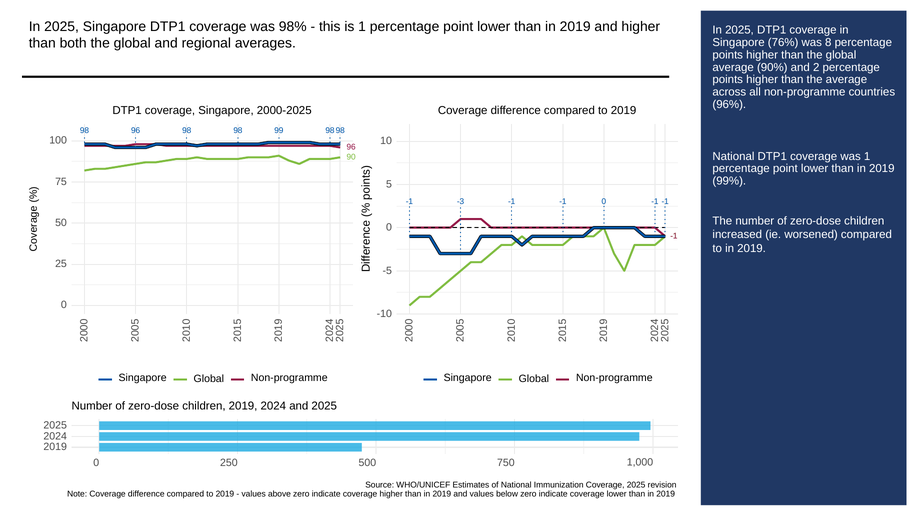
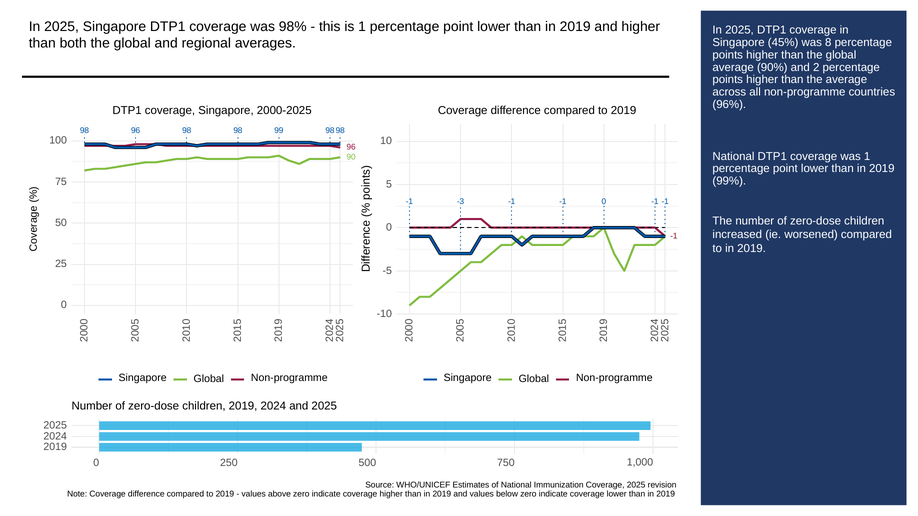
76%: 76% -> 45% (783, 43)
